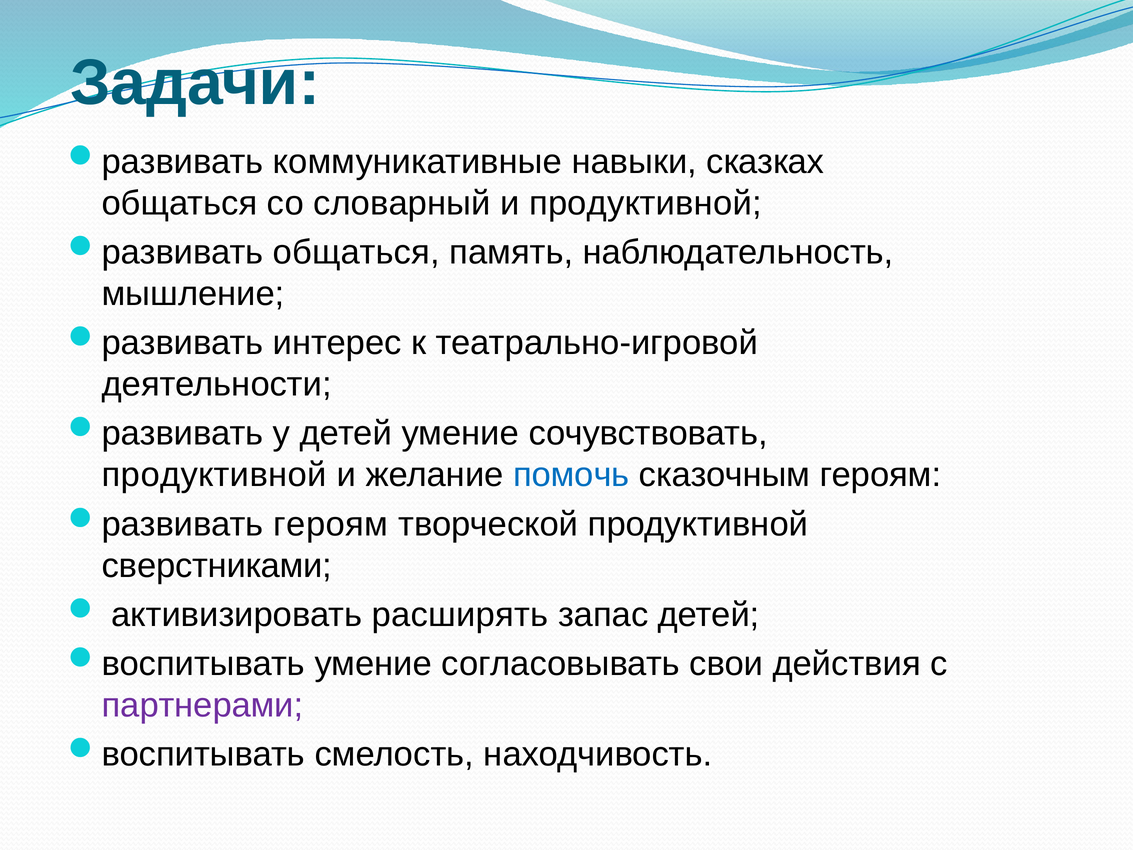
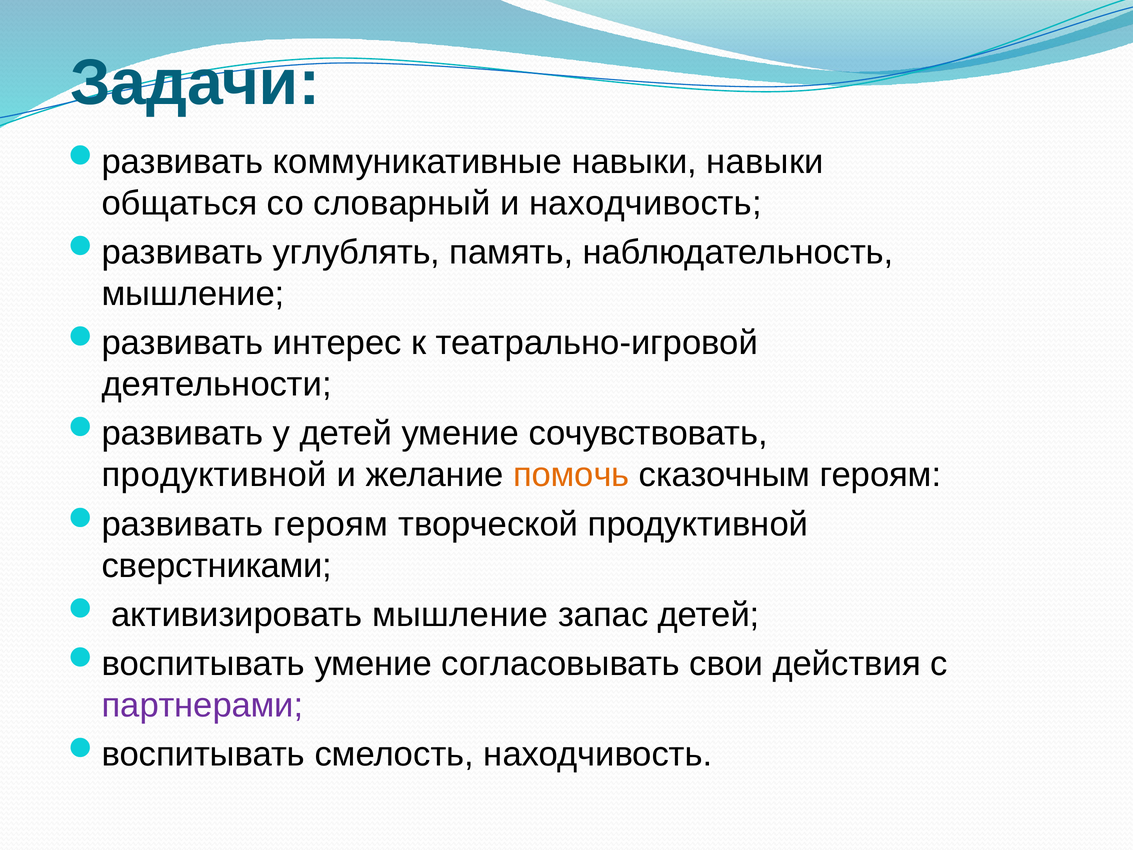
навыки сказках: сказках -> навыки (765, 162)
и продуктивной: продуктивной -> находчивость (645, 203)
общаться: общаться -> углублять (356, 252)
помочь colour: blue -> orange (571, 475)
активизировать расширять: расширять -> мышление (460, 615)
